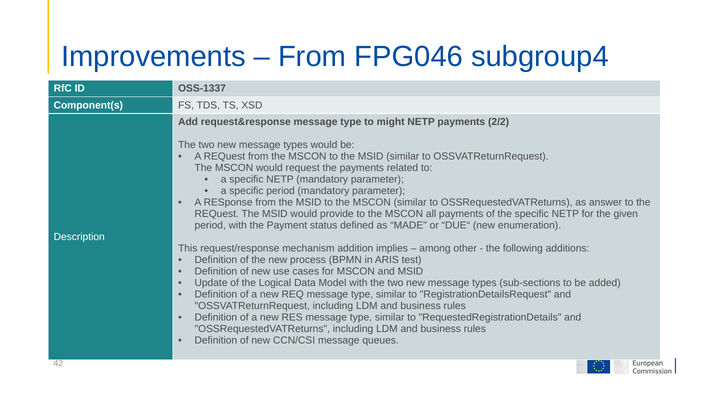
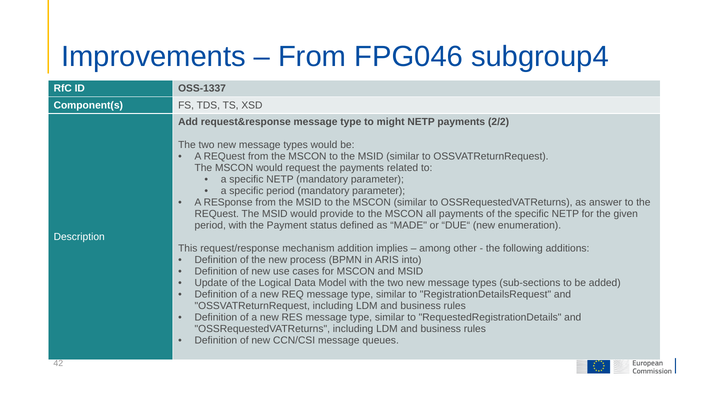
test: test -> into (412, 260)
